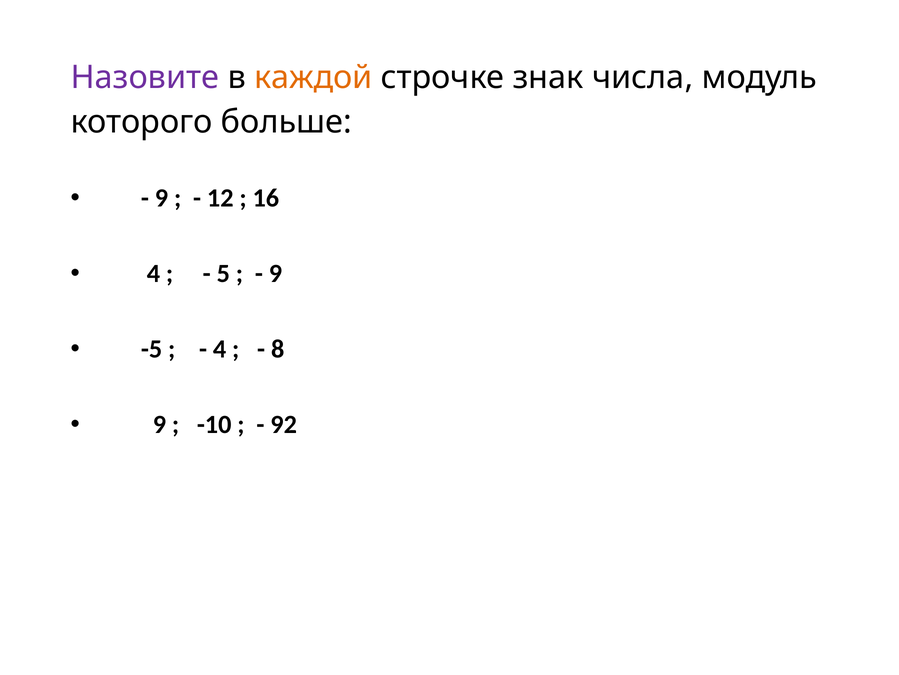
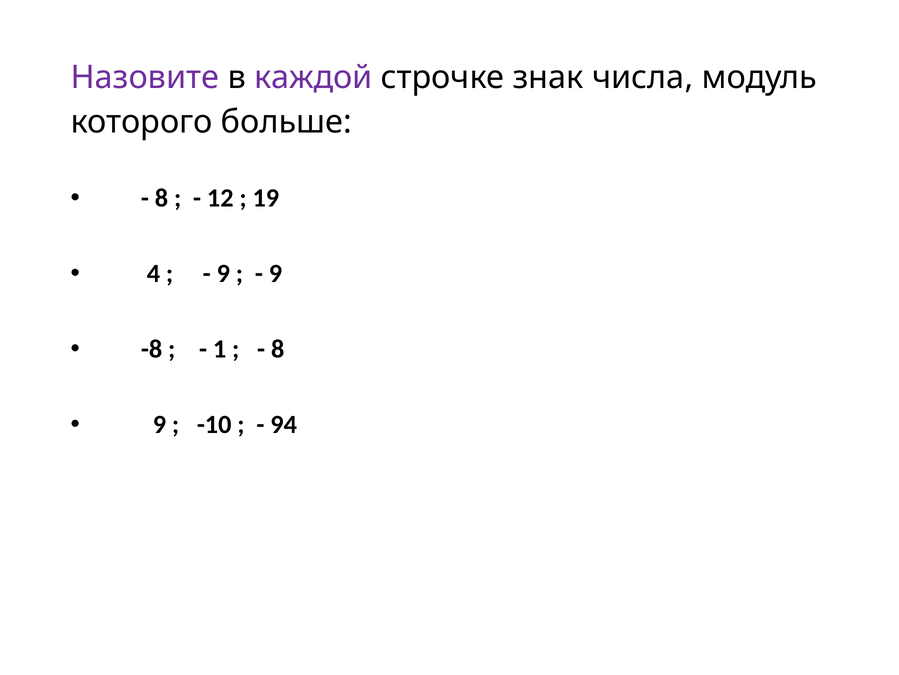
каждой colour: orange -> purple (313, 77)
9: 9 -> 8 (162, 198)
16: 16 -> 19 (266, 198)
5: 5 -> 9 (223, 273)
-5: -5 -> -8 (152, 349)
4: 4 -> 1 (220, 349)
92: 92 -> 94 (284, 424)
